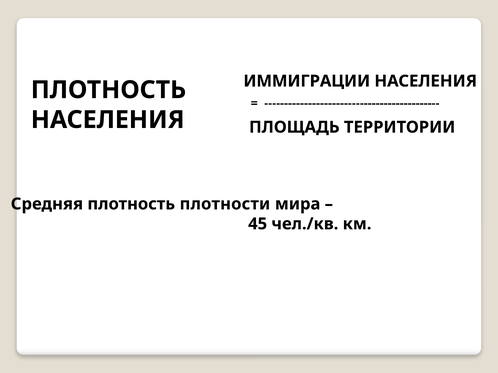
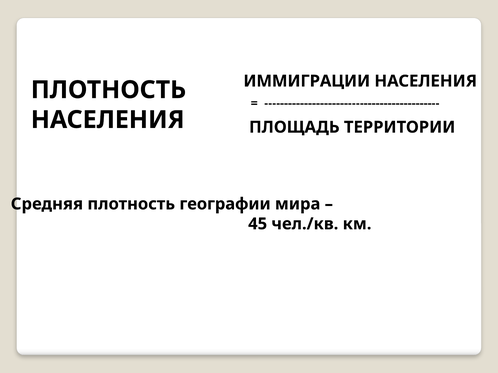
плотности: плотности -> географии (225, 204)
